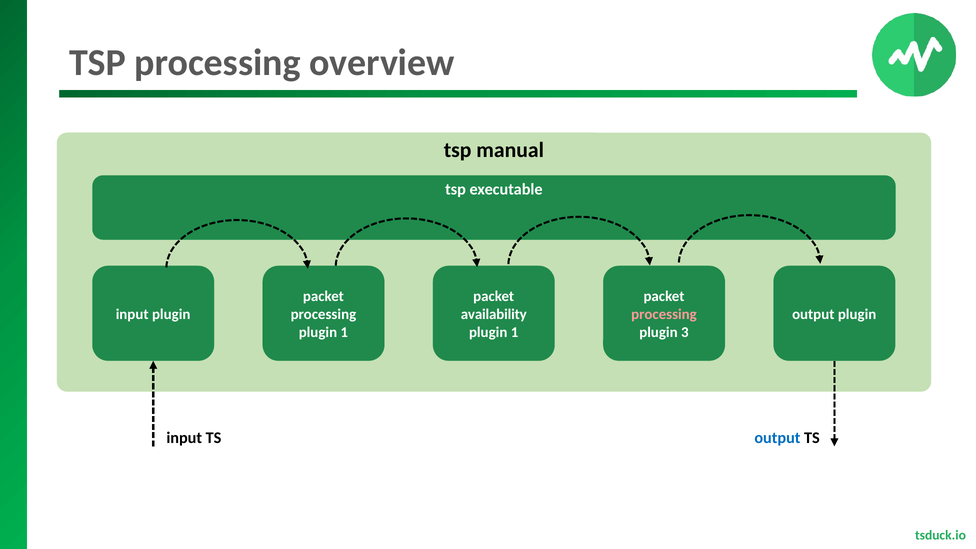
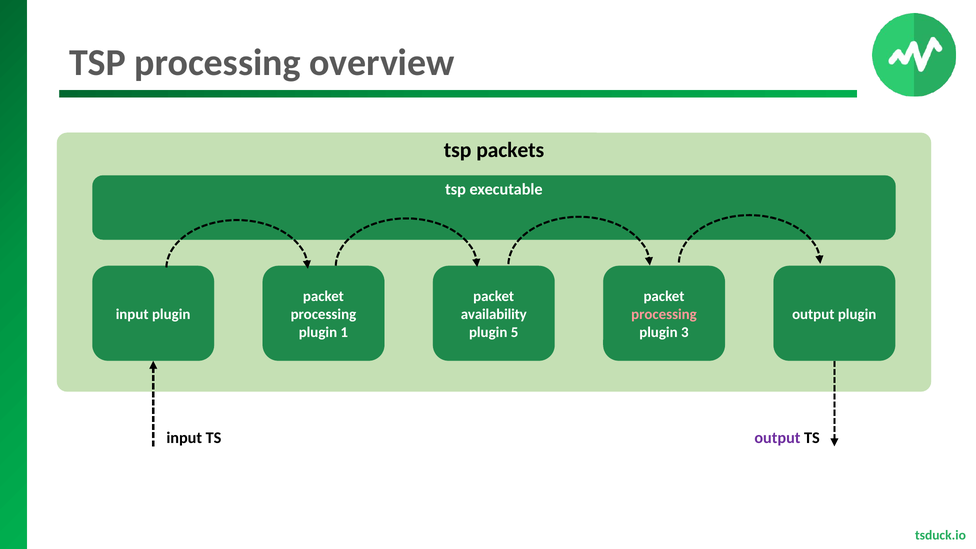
manual: manual -> packets (510, 150)
1: 1 -> 5 (515, 332)
output colour: blue -> purple (777, 438)
